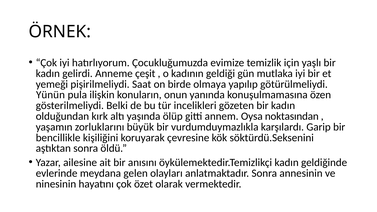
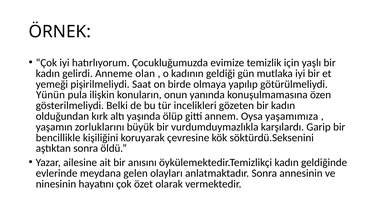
çeşit: çeşit -> olan (145, 73)
noktasından: noktasından -> yaşamımıza (292, 116)
